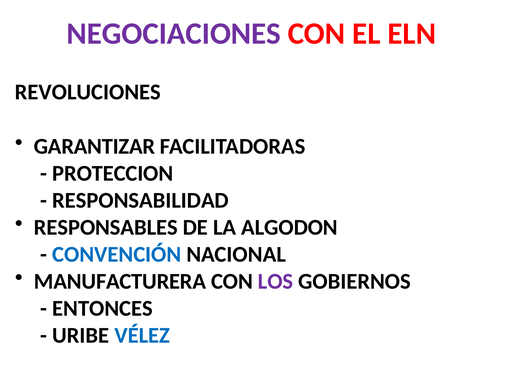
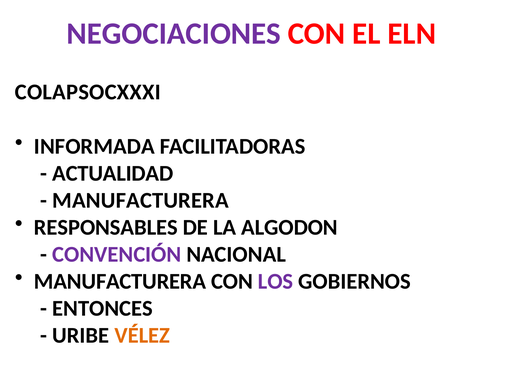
REVOLUCIONES: REVOLUCIONES -> COLAPSOCXXXI (88, 92)
GARANTIZAR: GARANTIZAR -> INFORMADA (94, 146)
PROTECCION: PROTECCION -> ACTUALIDAD (113, 173)
RESPONSABILIDAD: RESPONSABILIDAD -> MANUFACTURERA (140, 200)
CONVENCIÓN colour: blue -> purple (117, 255)
VÉLEZ colour: blue -> orange (142, 336)
